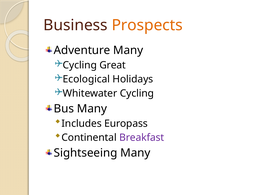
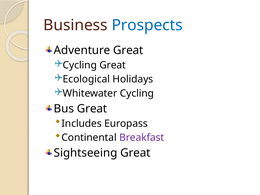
Prospects colour: orange -> blue (147, 25)
Adventure Many: Many -> Great (128, 50)
Bus Many: Many -> Great (92, 109)
Sightseeing Many: Many -> Great (135, 153)
